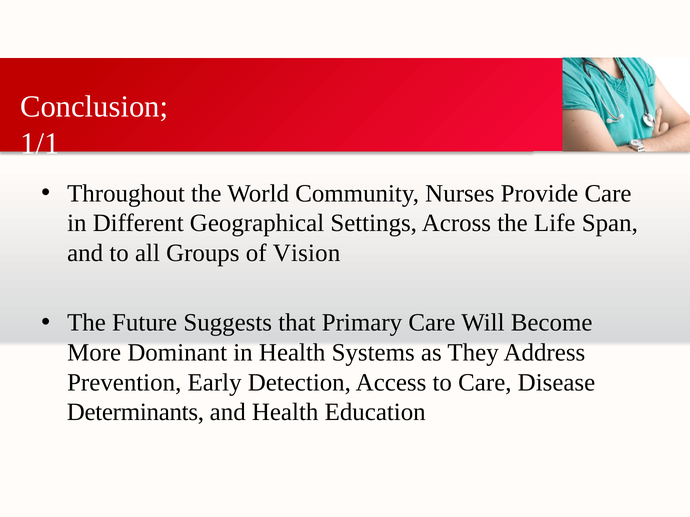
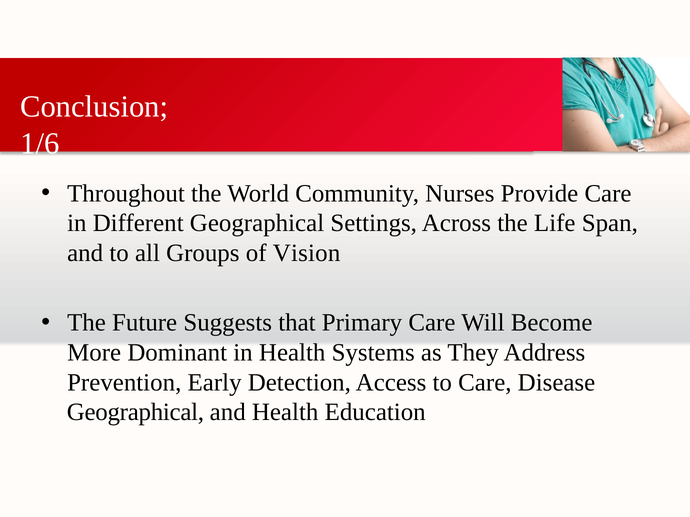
1/1: 1/1 -> 1/6 (40, 144)
Determinants: Determinants -> Geographical (135, 413)
